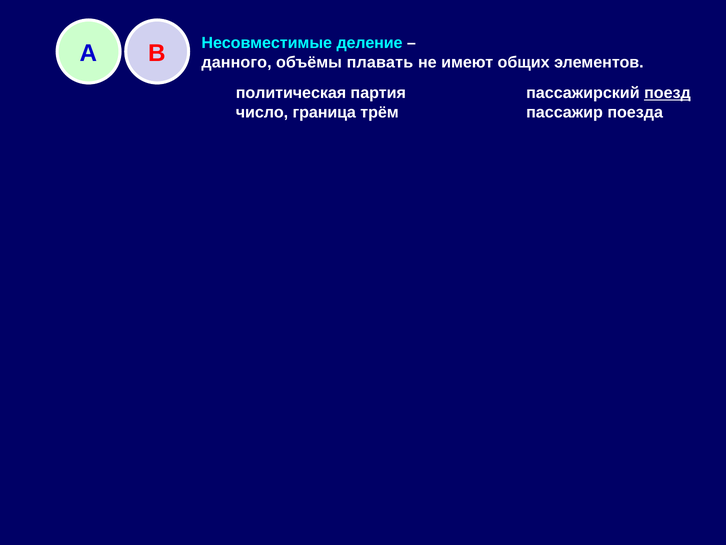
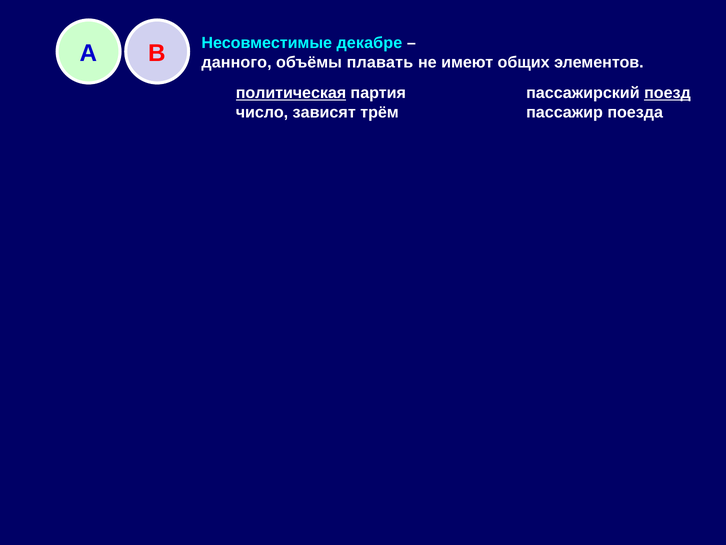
деление: деление -> декабре (369, 43)
политическая underline: none -> present (291, 93)
граница: граница -> зависят (324, 112)
